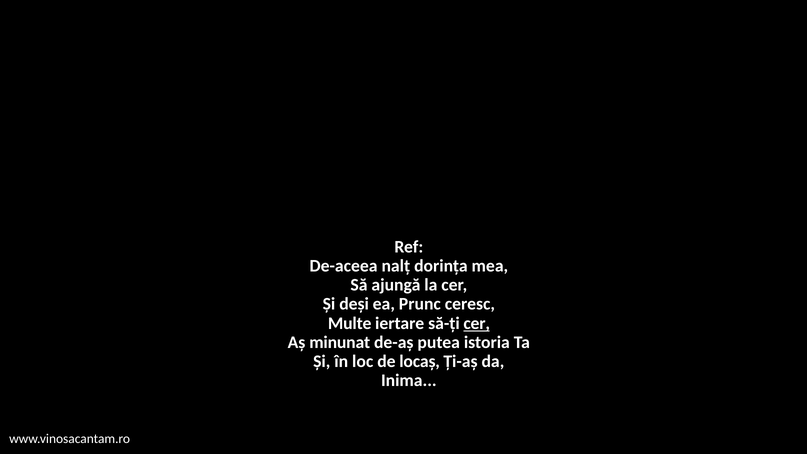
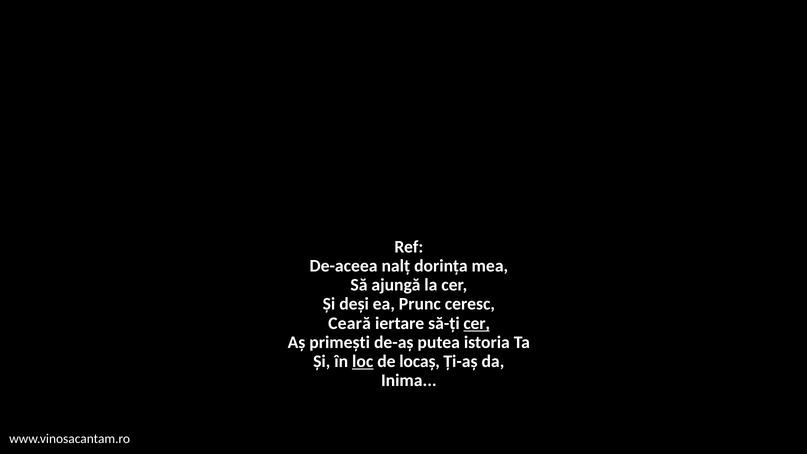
Multe: Multe -> Ceară (350, 323)
minunat: minunat -> primești (340, 342)
loc underline: none -> present (363, 361)
